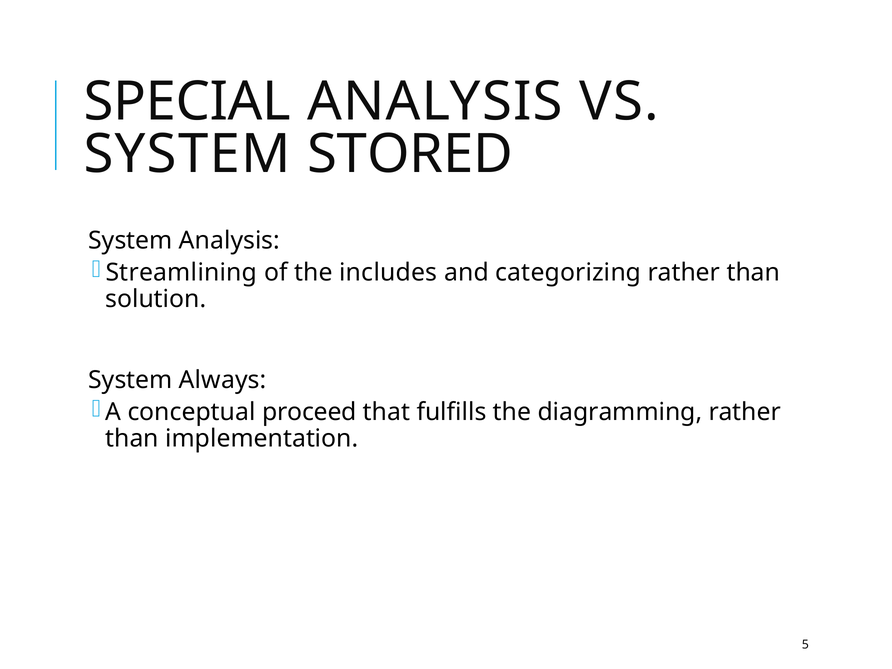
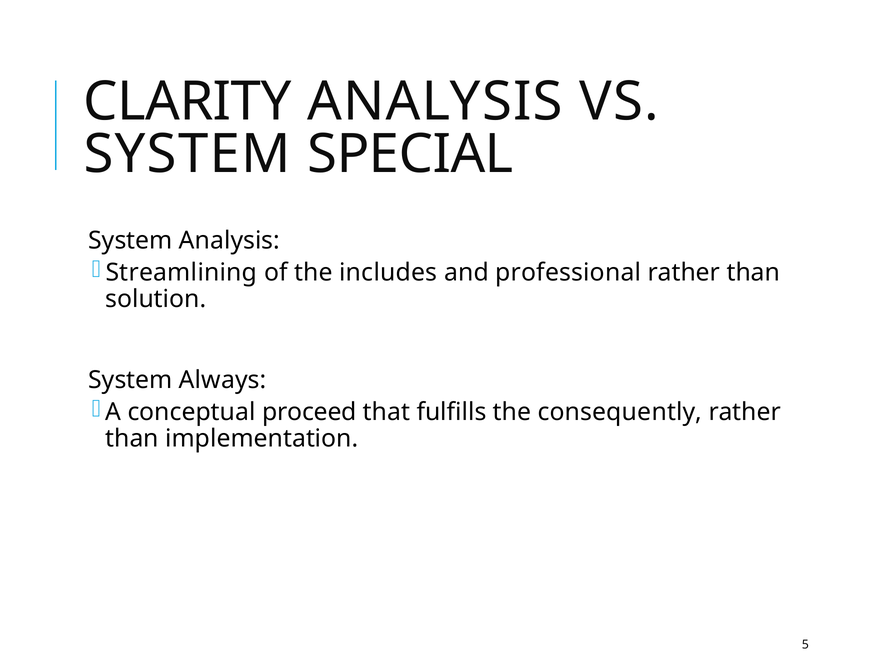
SPECIAL: SPECIAL -> CLARITY (187, 102)
STORED: STORED -> SPECIAL (410, 154)
categorizing: categorizing -> professional (568, 273)
diagramming: diagramming -> consequently (620, 412)
